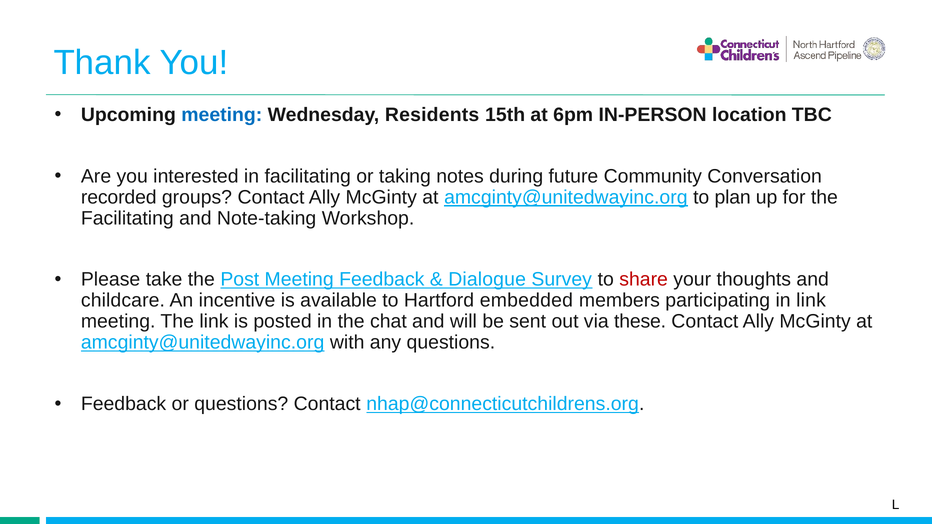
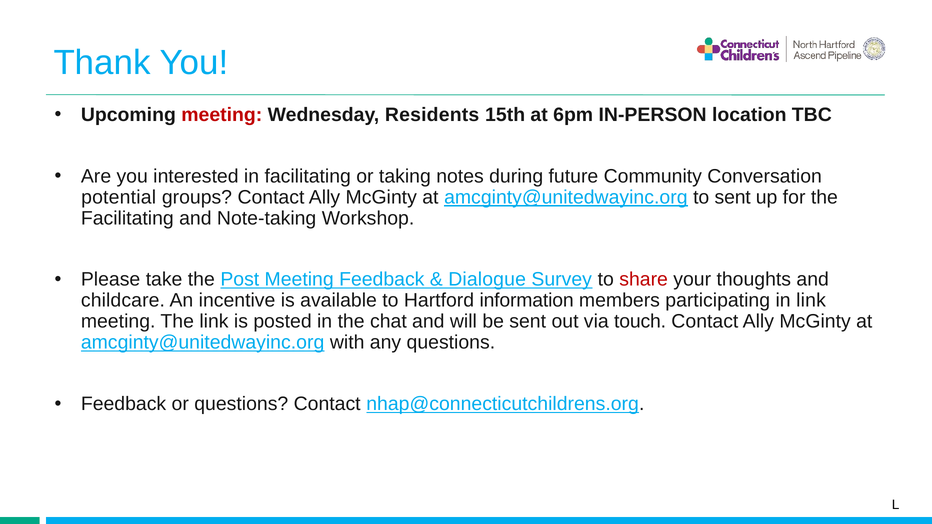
meeting colour: blue -> red (222, 115)
recorded: recorded -> potential (119, 197)
to plan: plan -> sent (733, 197)
embedded: embedded -> information (527, 301)
these: these -> touch (640, 322)
